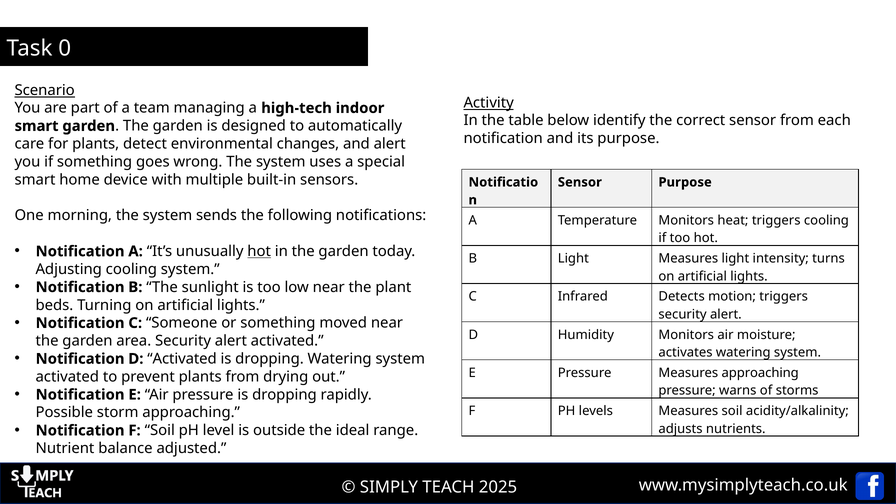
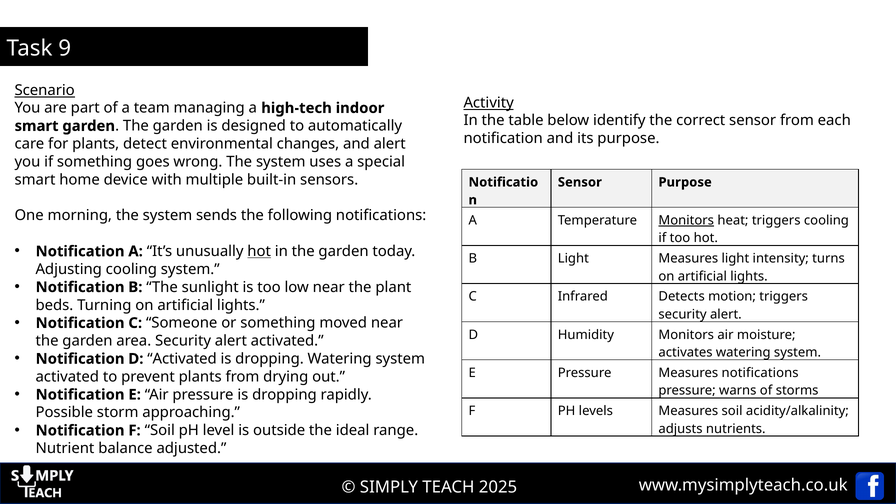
0: 0 -> 9 (65, 48)
Monitors underline: none -> present (686, 220)
Measures approaching: approaching -> notifications (760, 373)
